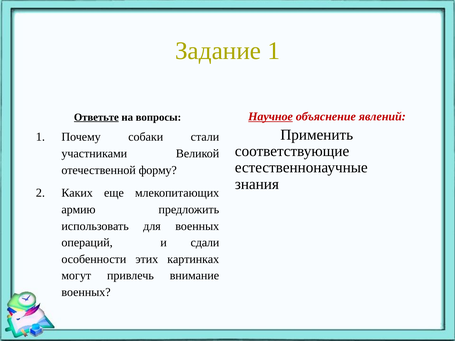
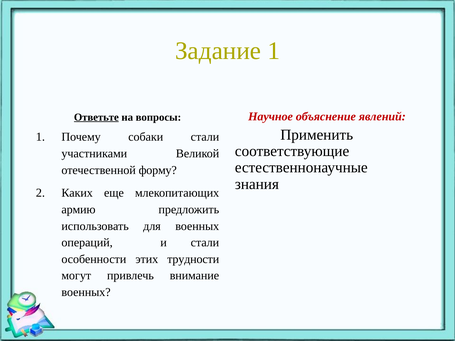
Научное underline: present -> none (271, 117)
и сдали: сдали -> стали (205, 243)
картинках: картинках -> трудности (193, 259)
